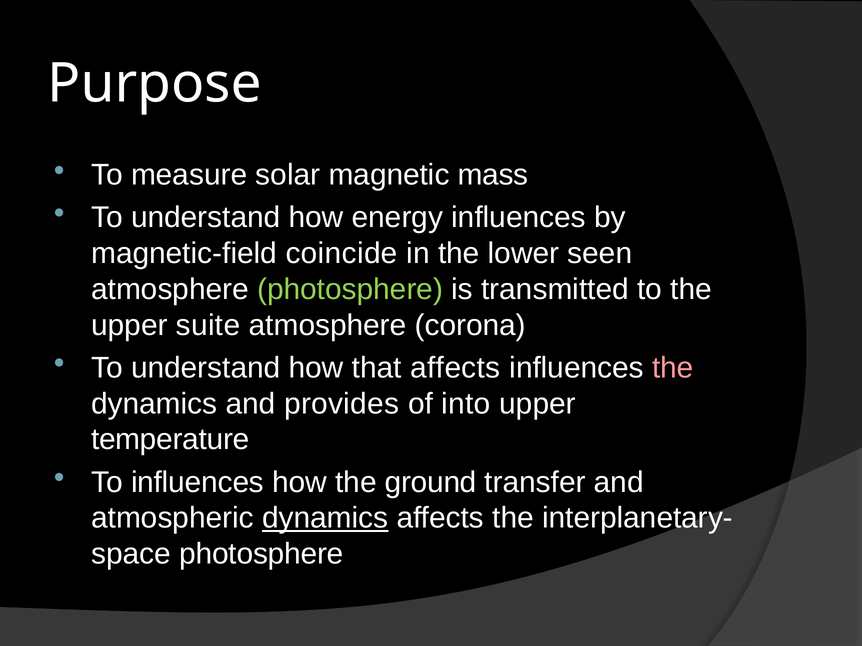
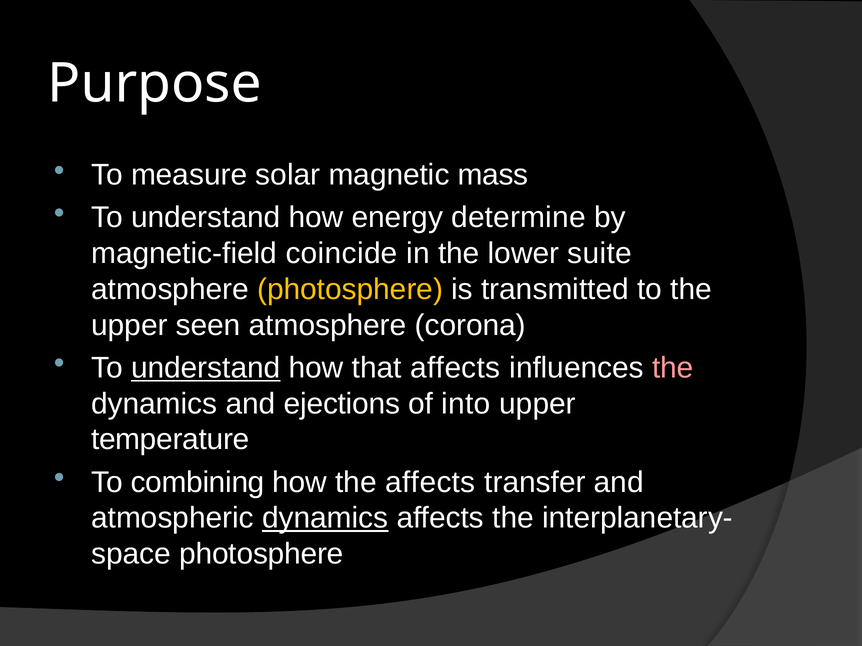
energy influences: influences -> determine (519, 218)
seen: seen -> suite (600, 254)
photosphere colour: light green -> yellow (350, 290)
suite: suite -> seen (208, 325)
understand underline: none -> present (206, 368)
provides: provides -> ejections (342, 404)
To influences: influences -> combining (198, 483)
the ground: ground -> affects (430, 483)
